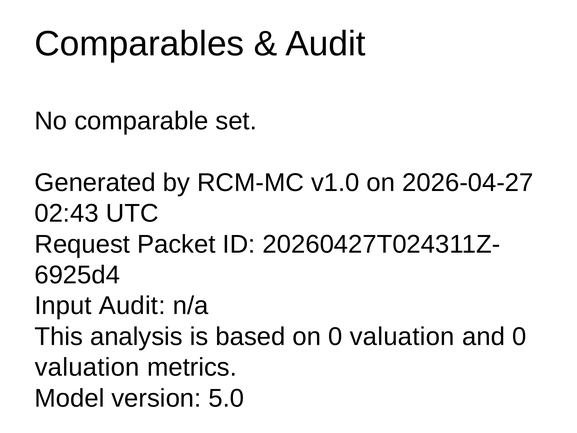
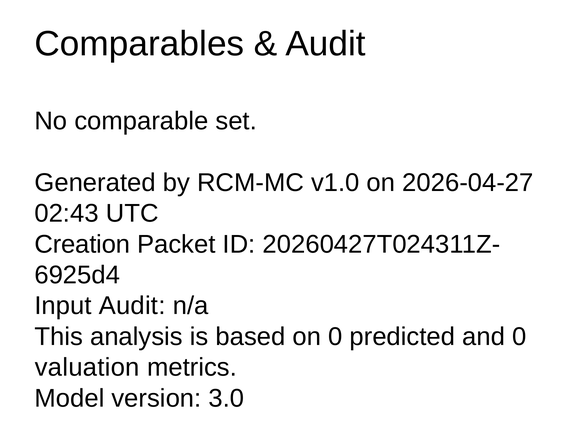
Request: Request -> Creation (82, 244)
on 0 valuation: valuation -> predicted (402, 336)
5.0: 5.0 -> 3.0 (226, 398)
